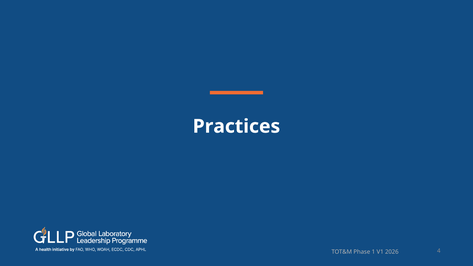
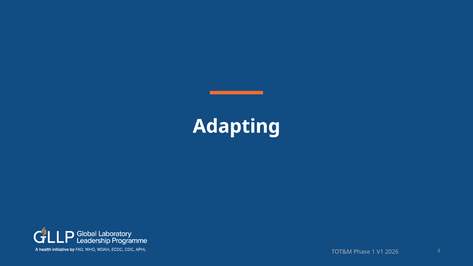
Practices: Practices -> Adapting (236, 126)
